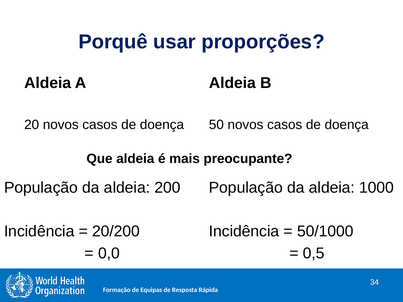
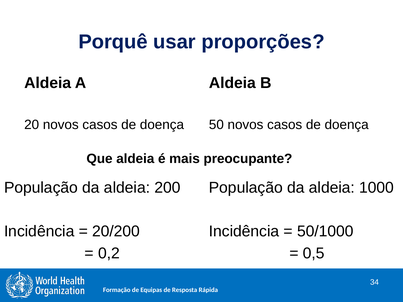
0,0: 0,0 -> 0,2 (109, 254)
